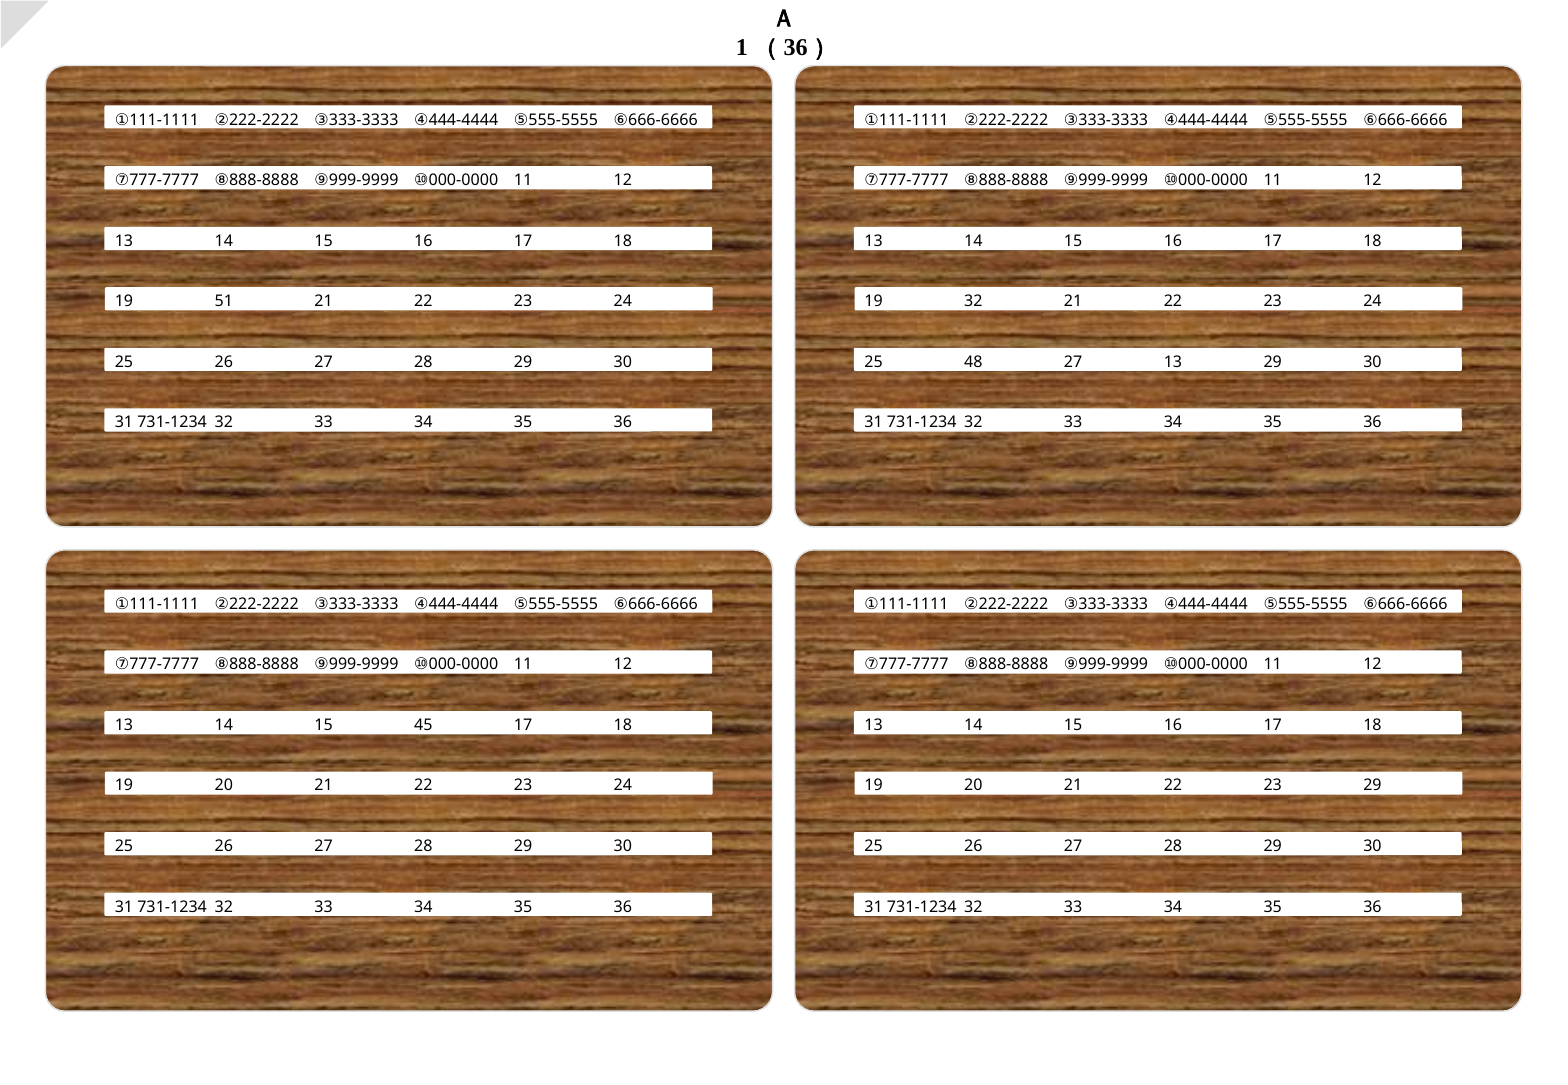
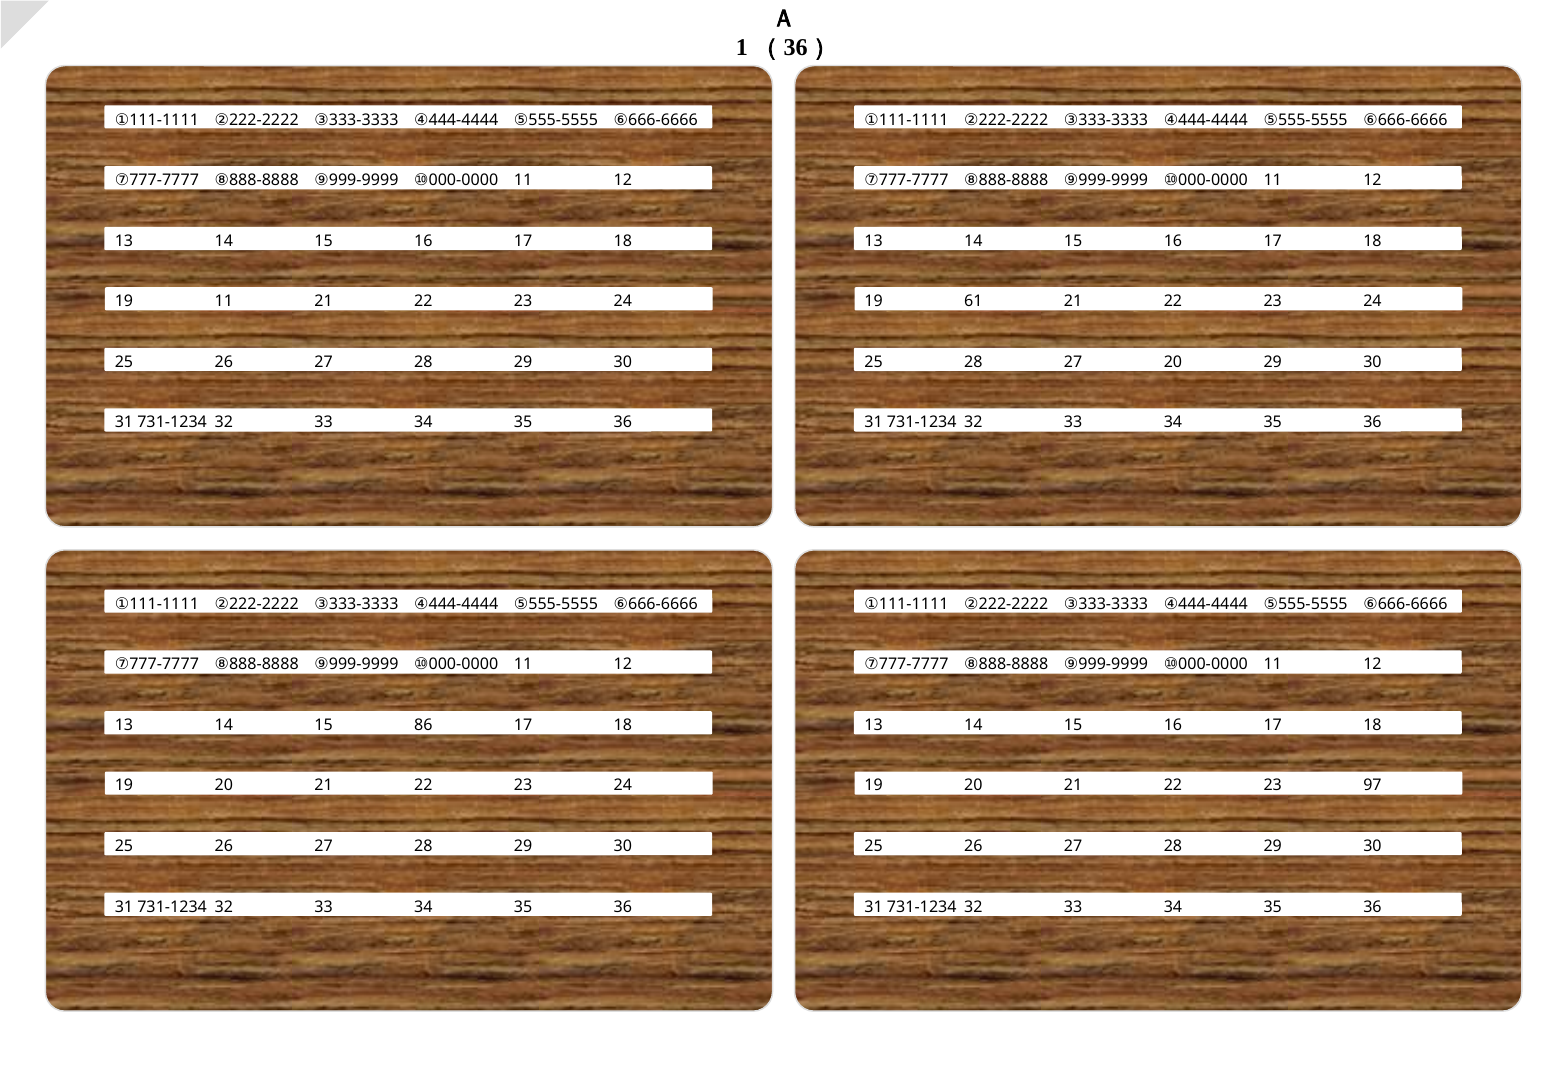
19 51: 51 -> 11 (224, 301)
19 32: 32 -> 61 (973, 301)
25 48: 48 -> 28 (973, 362)
27 13: 13 -> 20 (1173, 362)
45: 45 -> 86 (423, 725)
23 29: 29 -> 97 (1373, 786)
